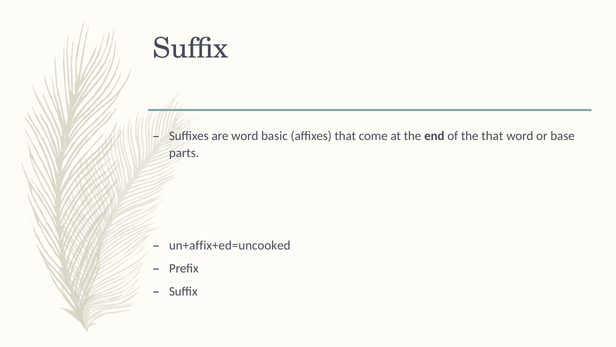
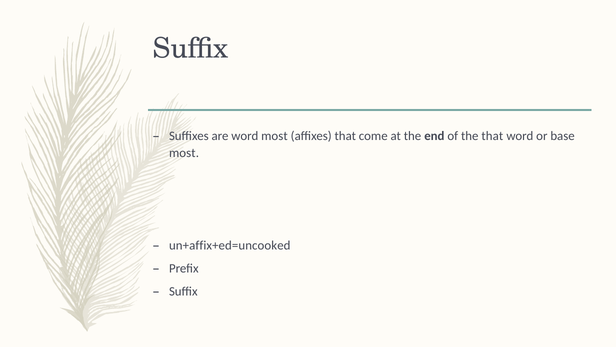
word basic: basic -> most (274, 136)
parts: parts -> most (184, 153)
